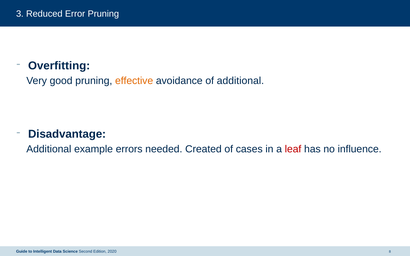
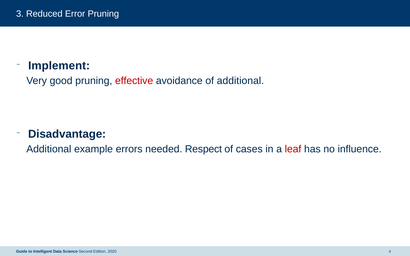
Overfitting: Overfitting -> Implement (59, 66)
effective colour: orange -> red (134, 81)
Created: Created -> Respect (203, 149)
